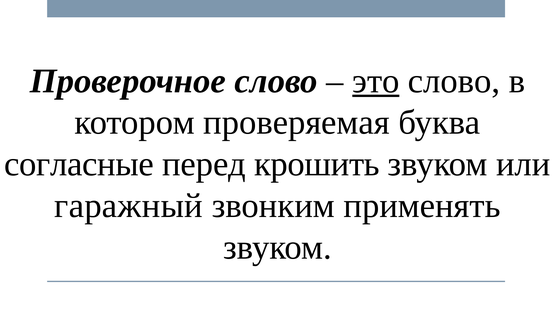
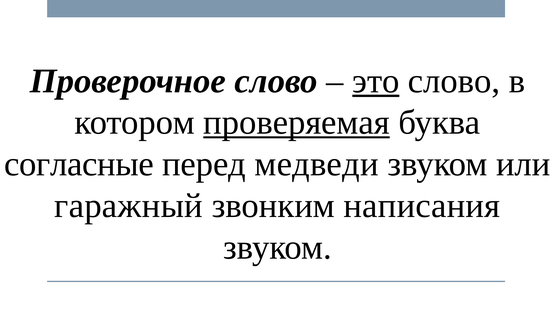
проверяемая underline: none -> present (297, 123)
крошить: крошить -> медведи (317, 164)
применять: применять -> написания (422, 206)
